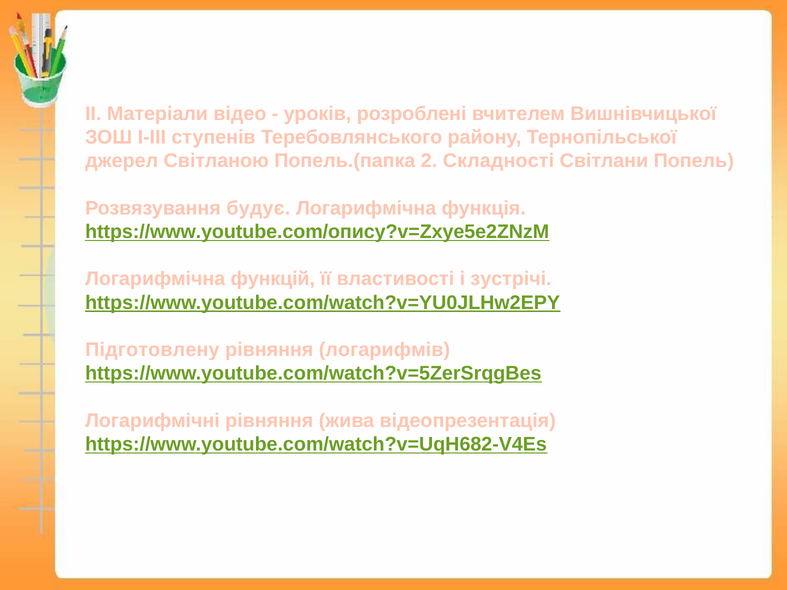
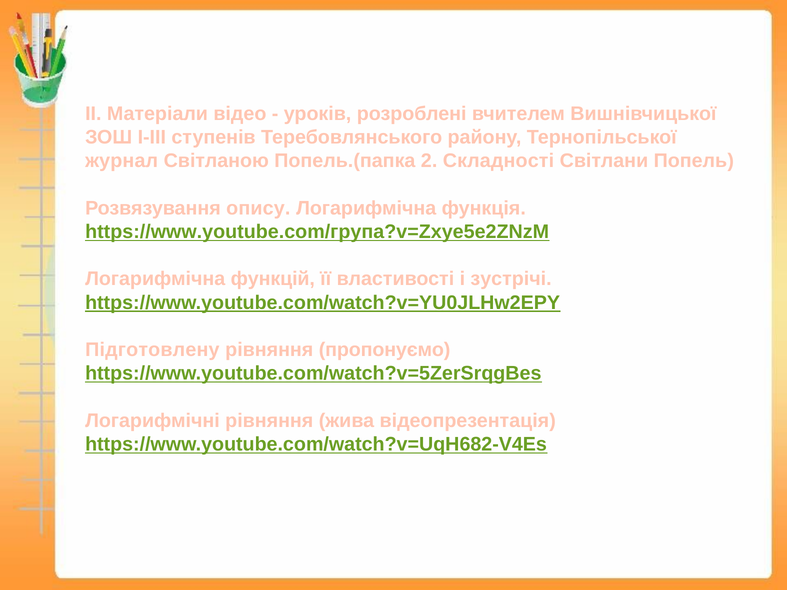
джерел: джерел -> журнал (122, 161)
будує: будує -> опису (258, 208)
https://www.youtube.com/опису?v=Zxye5e2ZNzM: https://www.youtube.com/опису?v=Zxye5e2ZNzM -> https://www.youtube.com/група?v=Zxye5e2ZNzM (317, 232)
логарифмів: логарифмів -> пропонуємо (385, 350)
